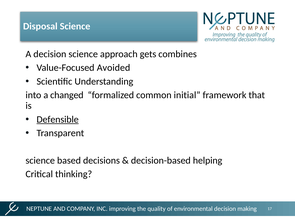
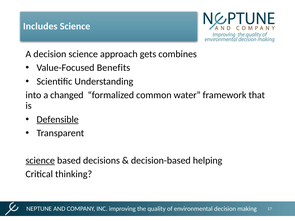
Disposal: Disposal -> Includes (40, 26)
Avoided: Avoided -> Benefits (114, 68)
initial: initial -> water (187, 95)
science underline: none -> present (40, 161)
